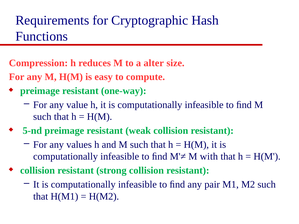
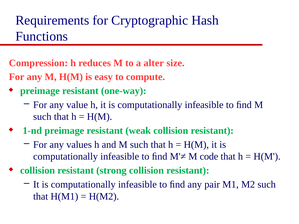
5-nd: 5-nd -> 1-nd (32, 131)
with: with -> code (209, 157)
